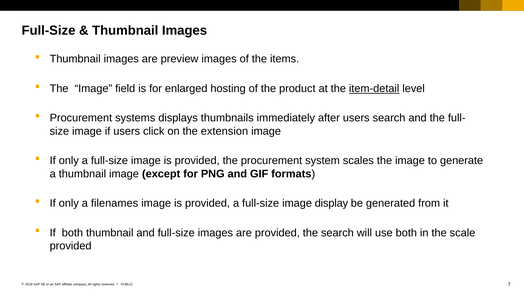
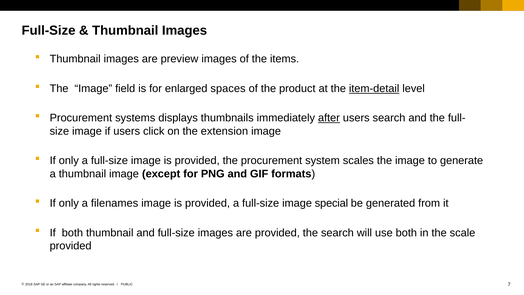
hosting: hosting -> spaces (228, 88)
after underline: none -> present (329, 118)
display: display -> special (331, 203)
